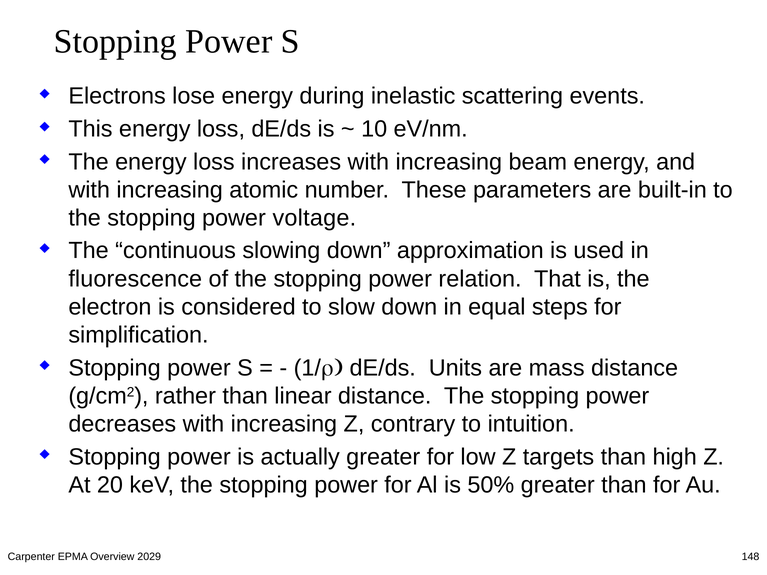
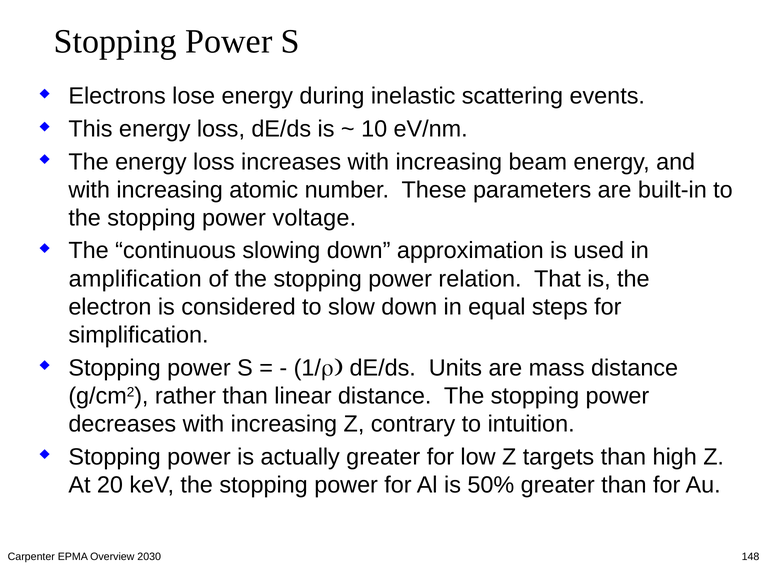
fluorescence: fluorescence -> amplification (135, 279)
2029: 2029 -> 2030 (149, 557)
